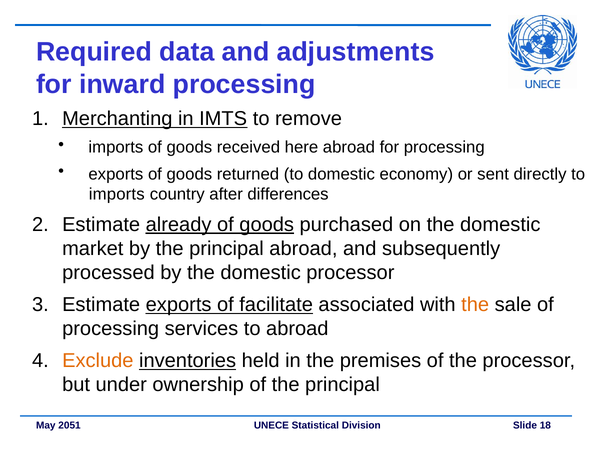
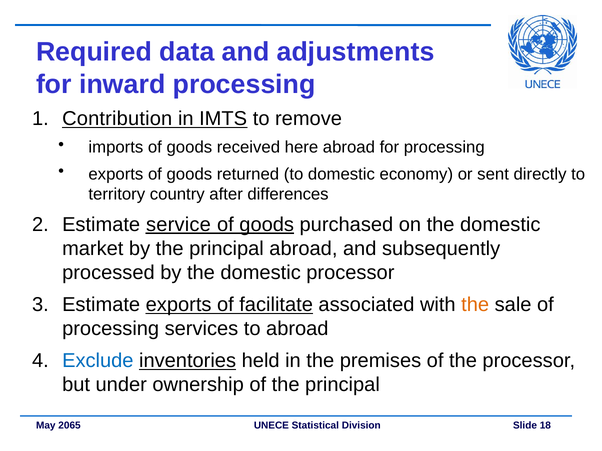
Merchanting: Merchanting -> Contribution (117, 119)
imports: imports -> territory (117, 194)
already: already -> service (178, 225)
Exclude colour: orange -> blue (98, 361)
2051: 2051 -> 2065 (70, 426)
